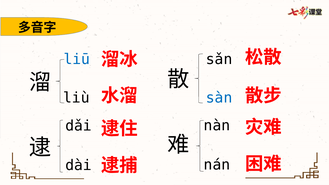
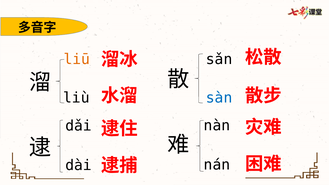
liū colour: blue -> orange (77, 59)
